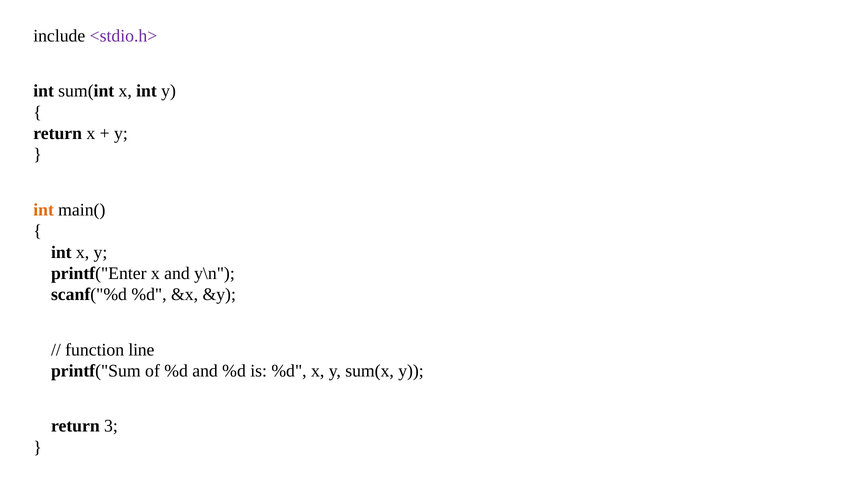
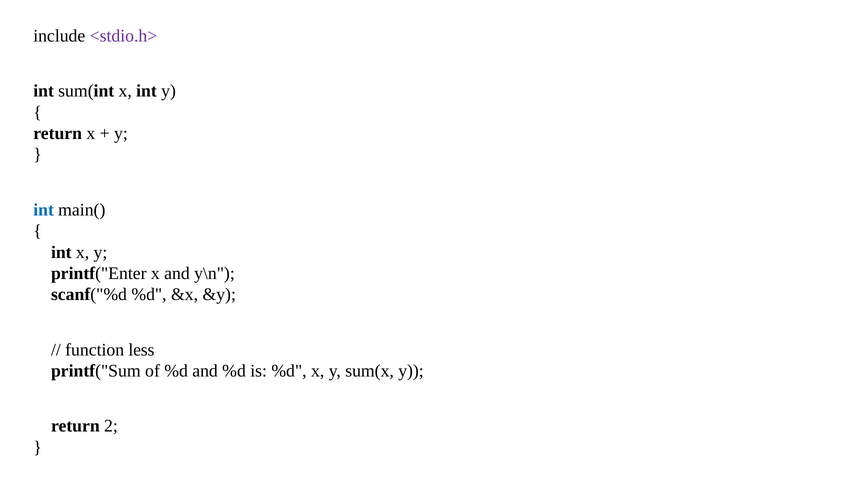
int colour: orange -> blue (44, 210)
line: line -> less (141, 350)
3: 3 -> 2 (111, 426)
